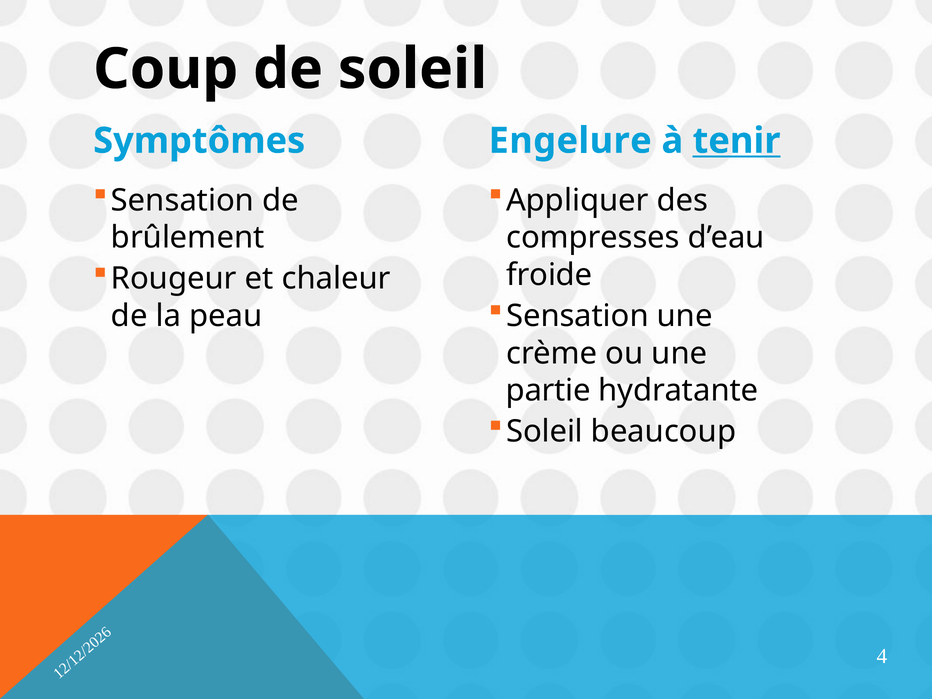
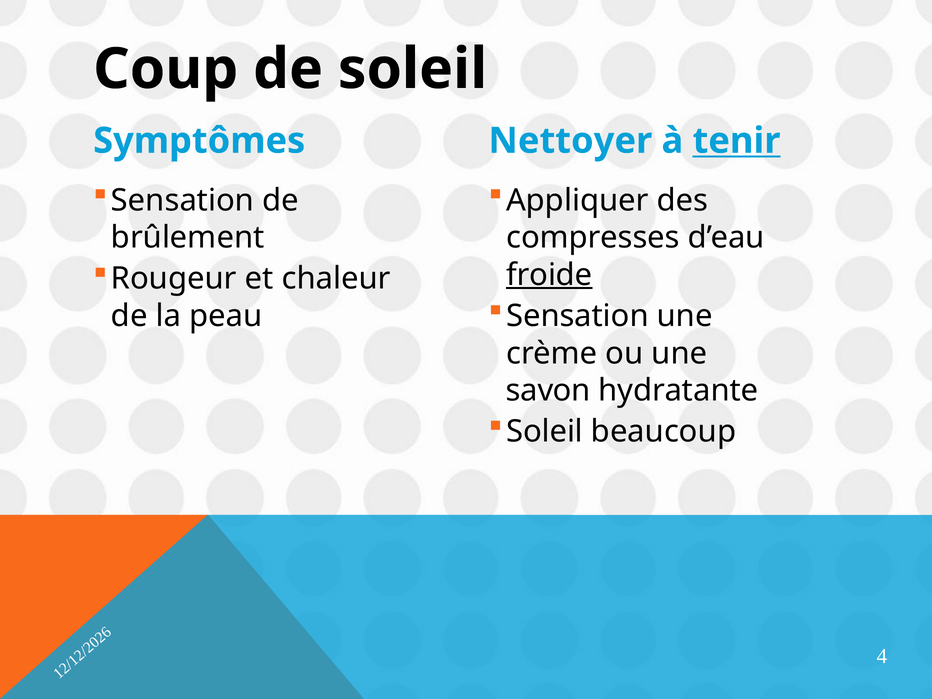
Engelure: Engelure -> Nettoyer (570, 141)
froide underline: none -> present (549, 275)
partie: partie -> savon (548, 391)
